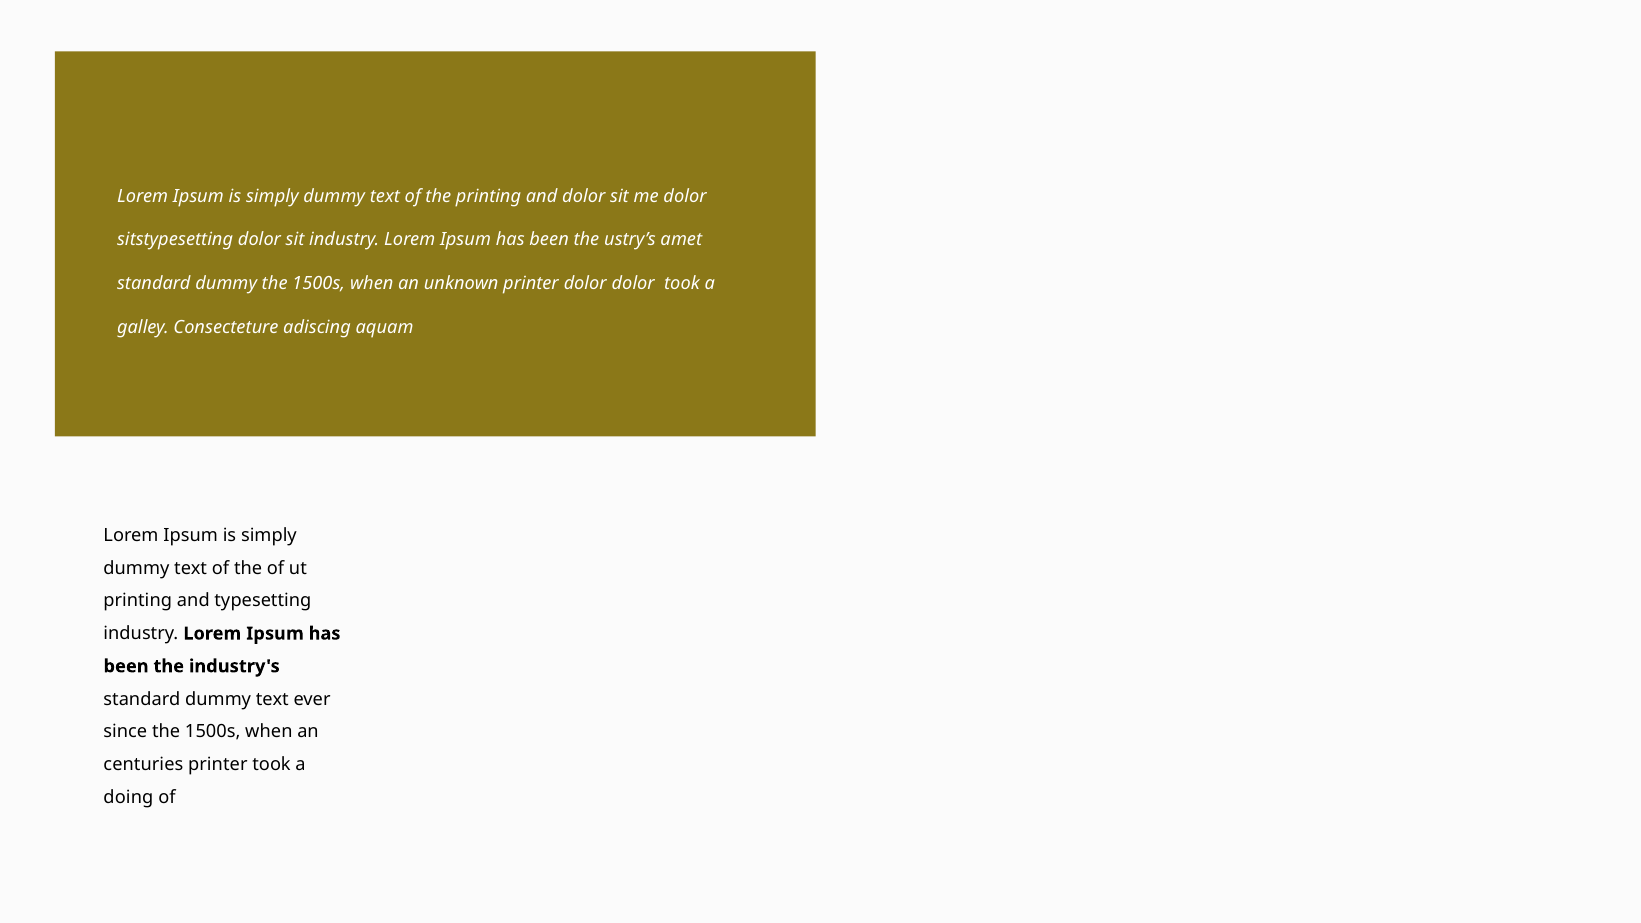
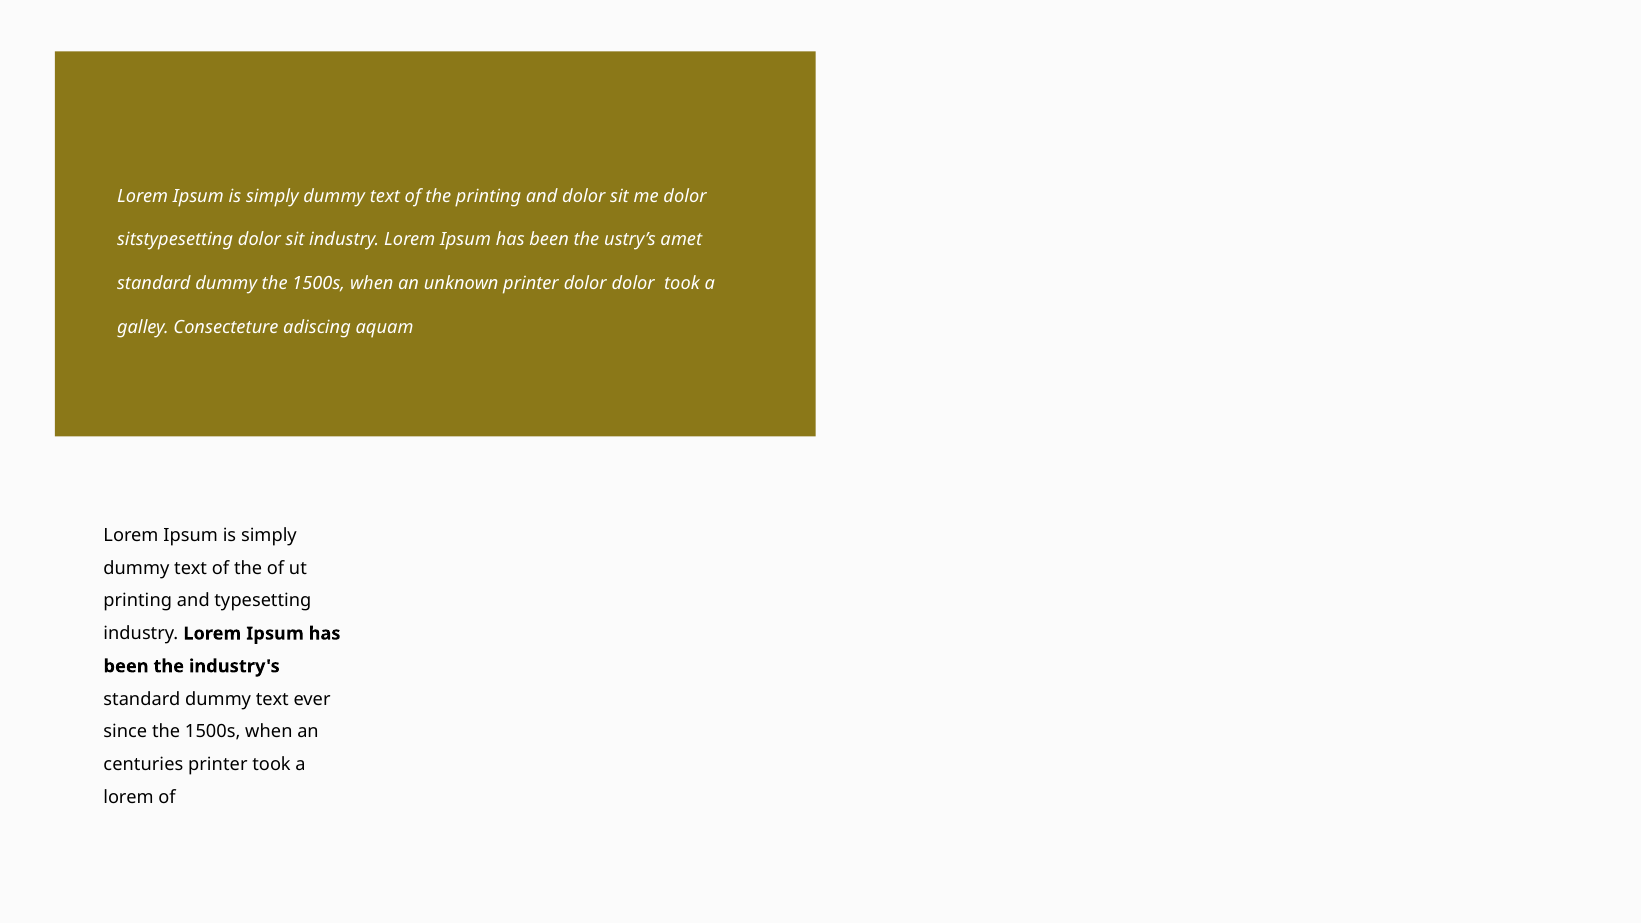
doing: doing -> lorem (129, 797)
